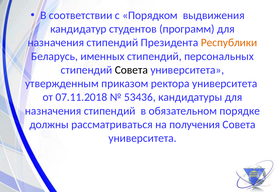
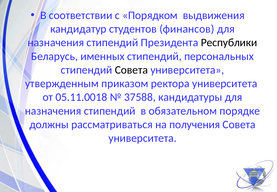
программ: программ -> финансов (187, 29)
Республики colour: orange -> black (229, 43)
07.11.2018: 07.11.2018 -> 05.11.0018 (81, 97)
53436: 53436 -> 37588 (140, 97)
